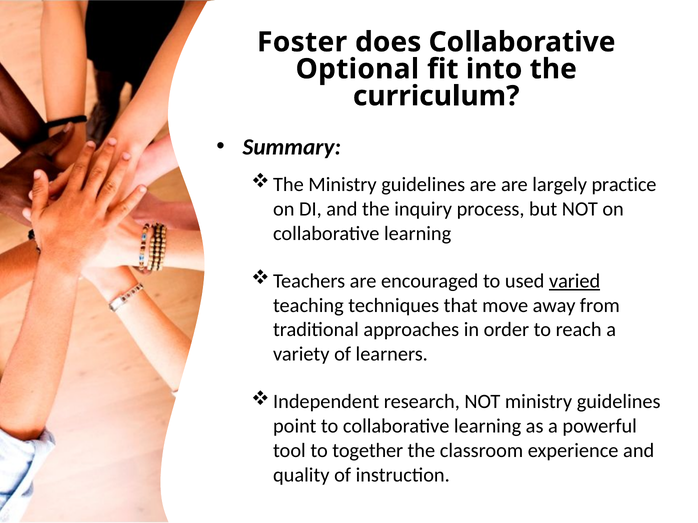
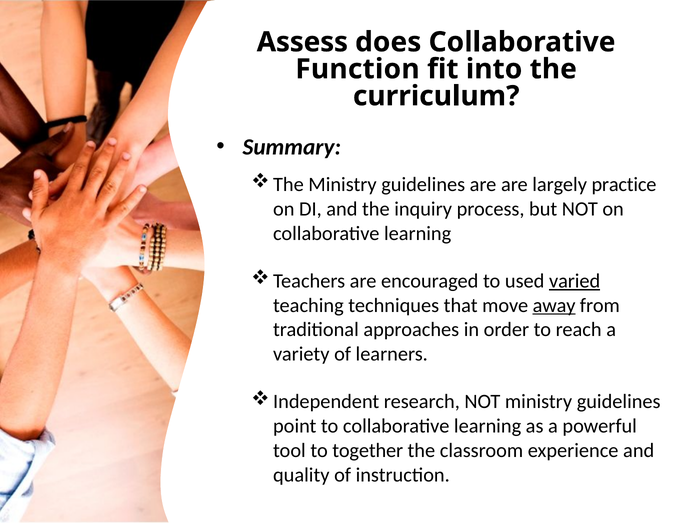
Foster: Foster -> Assess (302, 42)
Optional: Optional -> Function (357, 69)
away underline: none -> present (554, 306)
